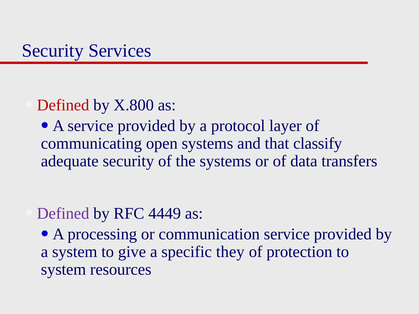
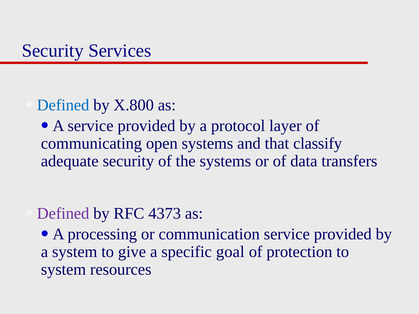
Defined colour: red -> blue (63, 105)
4449: 4449 -> 4373 (165, 214)
they: they -> goal (230, 252)
